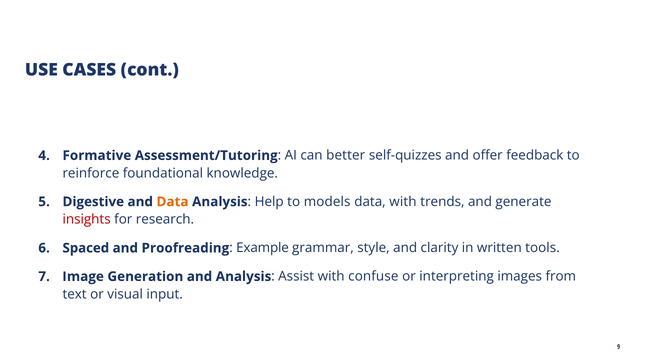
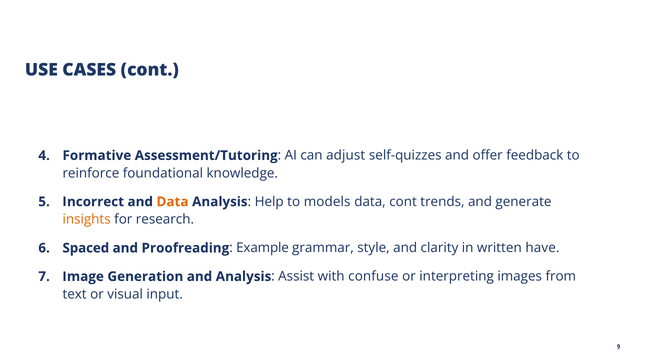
better: better -> adjust (346, 155)
Digestive: Digestive -> Incorrect (93, 202)
data with: with -> cont (403, 202)
insights colour: red -> orange (87, 219)
tools: tools -> have (542, 248)
